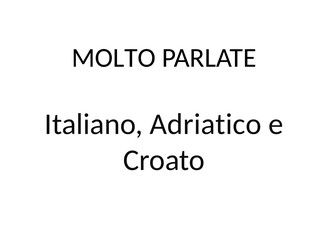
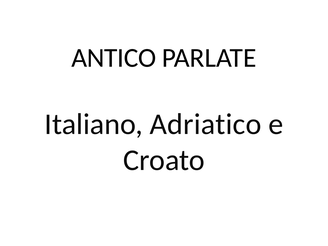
MOLTO: MOLTO -> ANTICO (114, 58)
